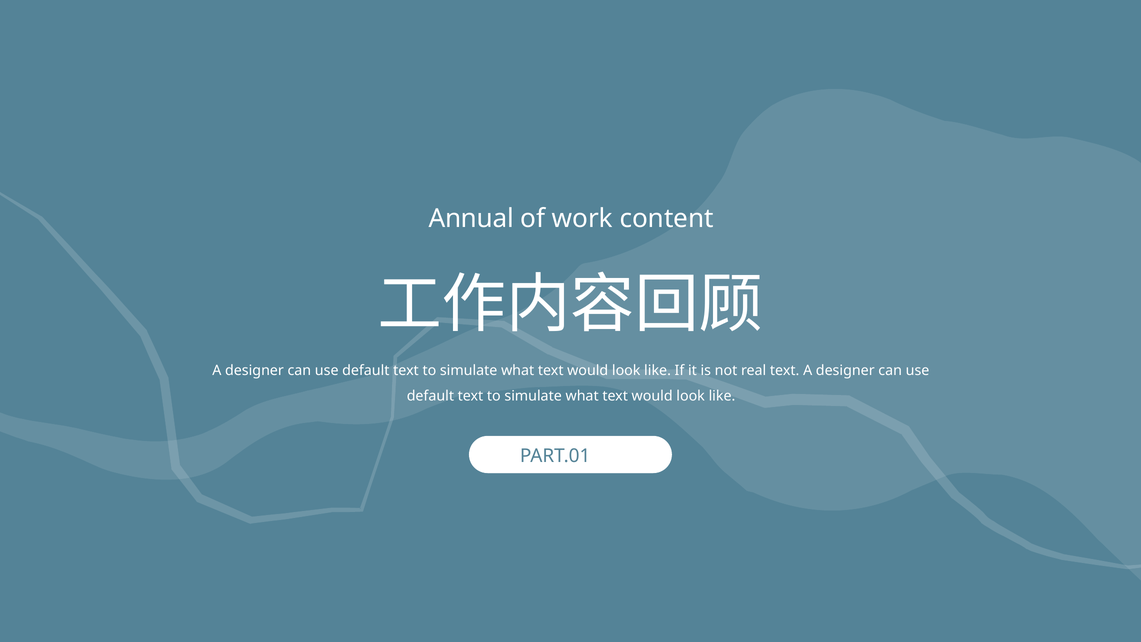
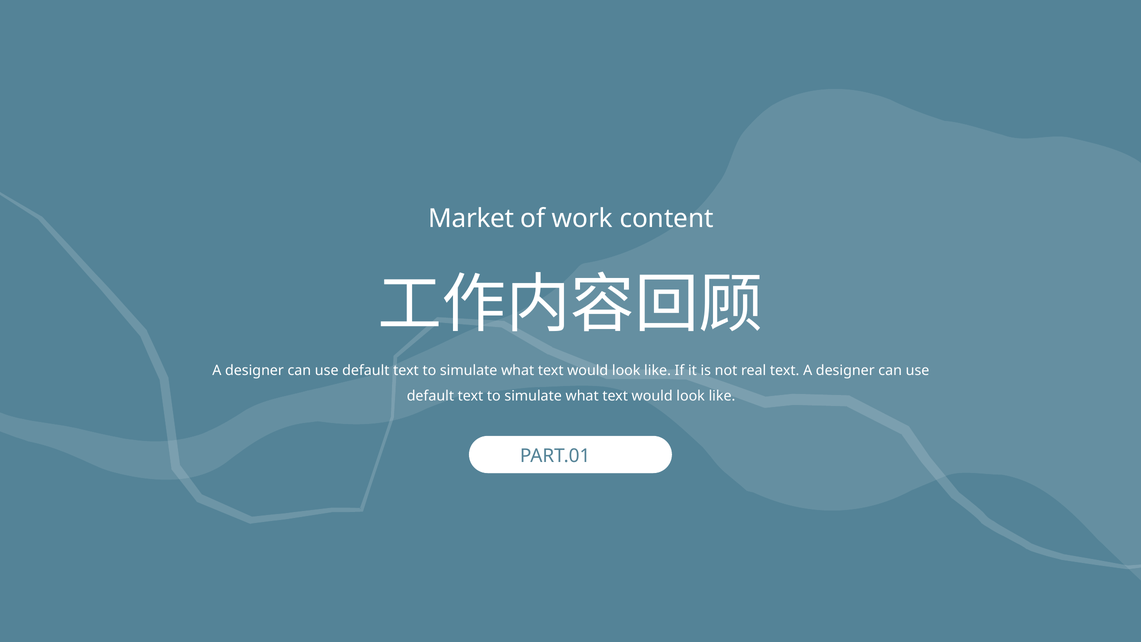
Annual: Annual -> Market (471, 218)
